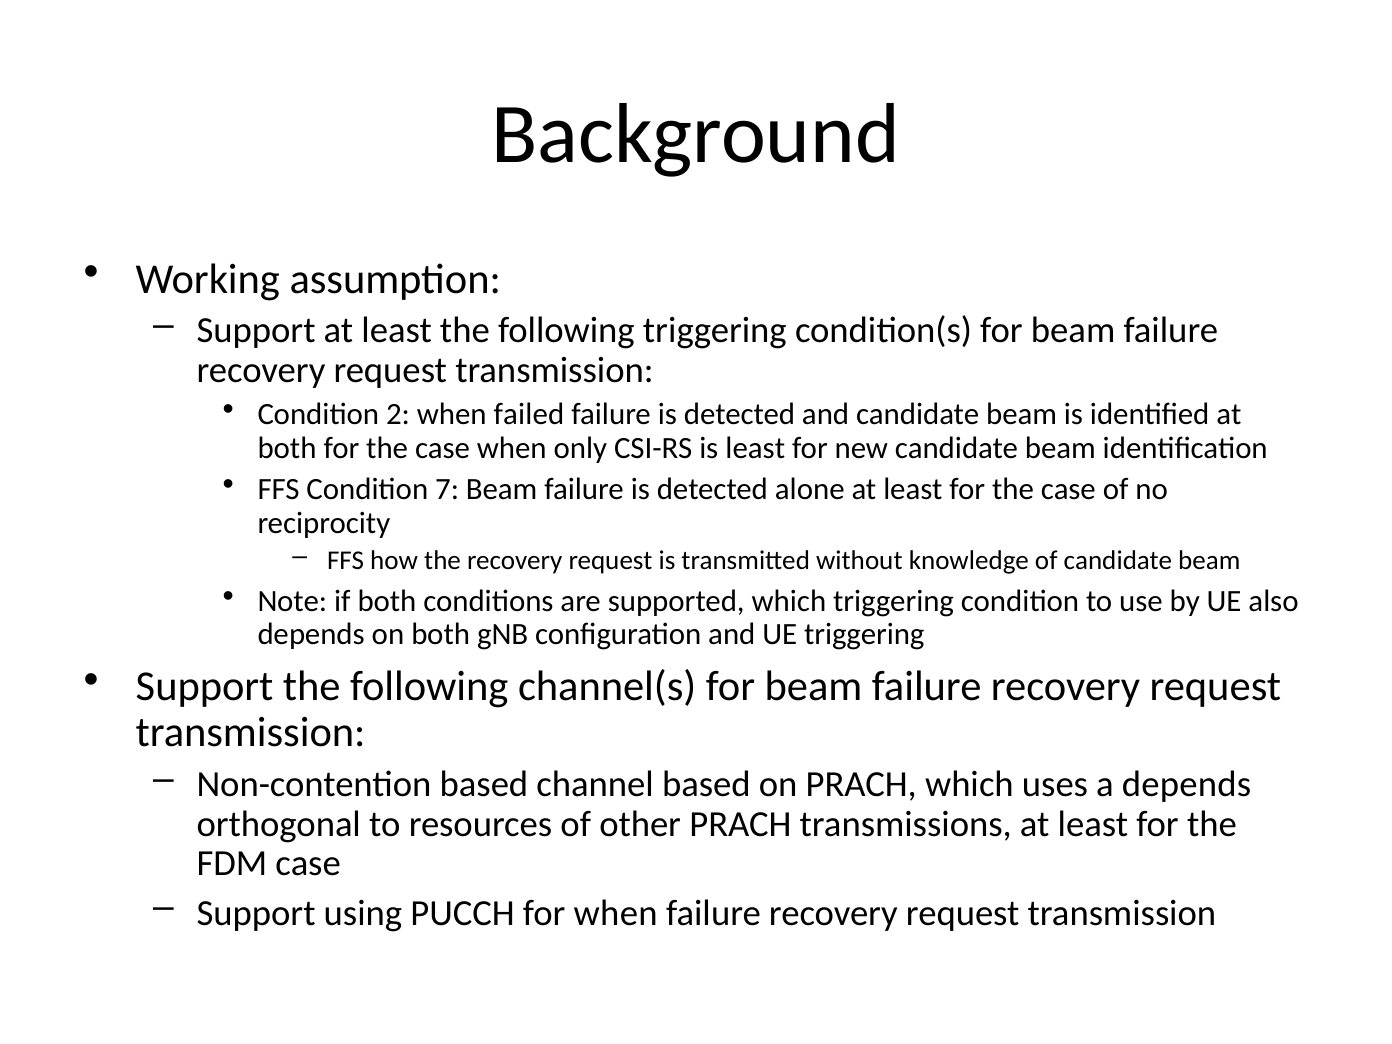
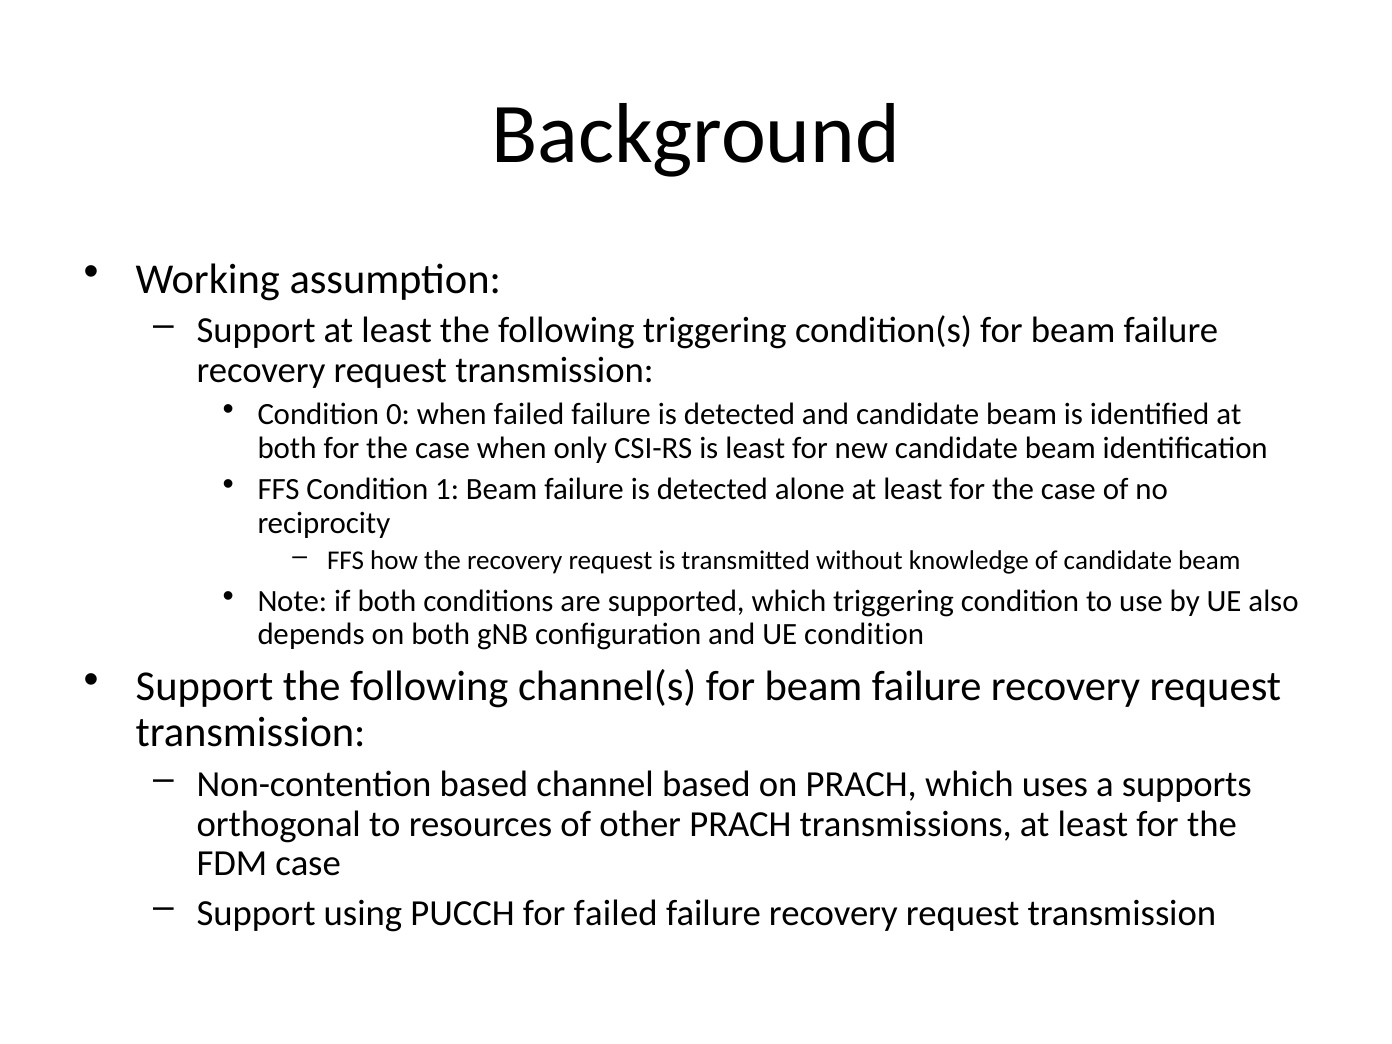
2: 2 -> 0 (398, 415)
7: 7 -> 1 (447, 490)
UE triggering: triggering -> condition (864, 634)
a depends: depends -> supports (1187, 784)
for when: when -> failed (616, 913)
